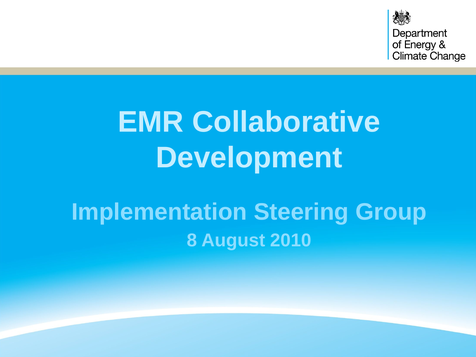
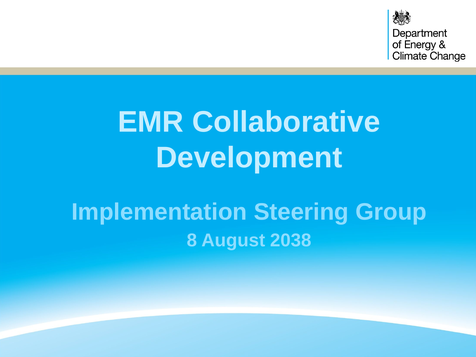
2010: 2010 -> 2038 (291, 241)
